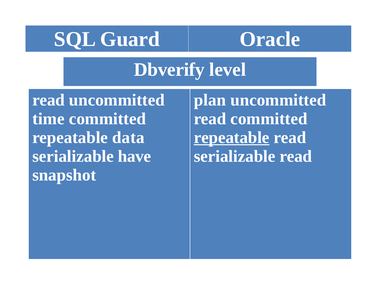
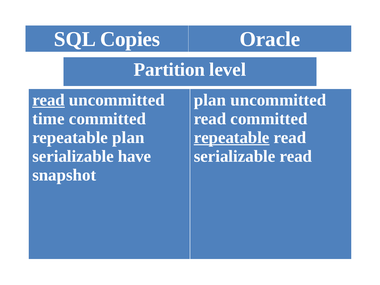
Guard: Guard -> Copies (130, 39)
Dbverify: Dbverify -> Partition (169, 70)
read underline: none -> present (49, 100)
repeatable data: data -> plan (128, 138)
